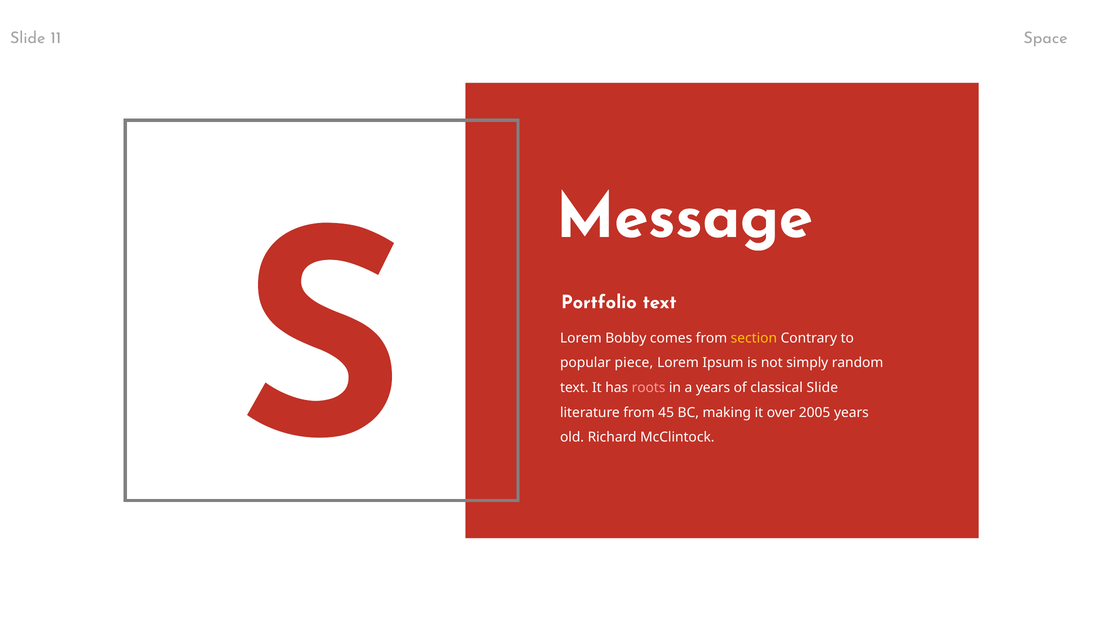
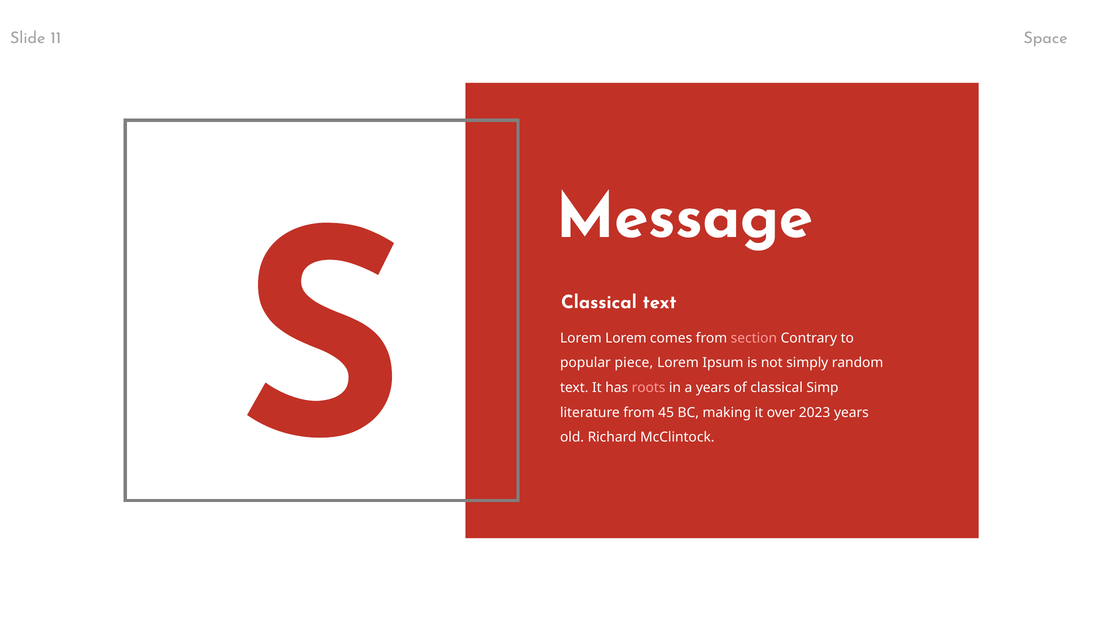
Portfolio: Portfolio -> Classical (599, 302)
Lorem Bobby: Bobby -> Lorem (626, 338)
section colour: yellow -> pink (754, 338)
classical Slide: Slide -> Simp (822, 388)
2005: 2005 -> 2023 (815, 413)
